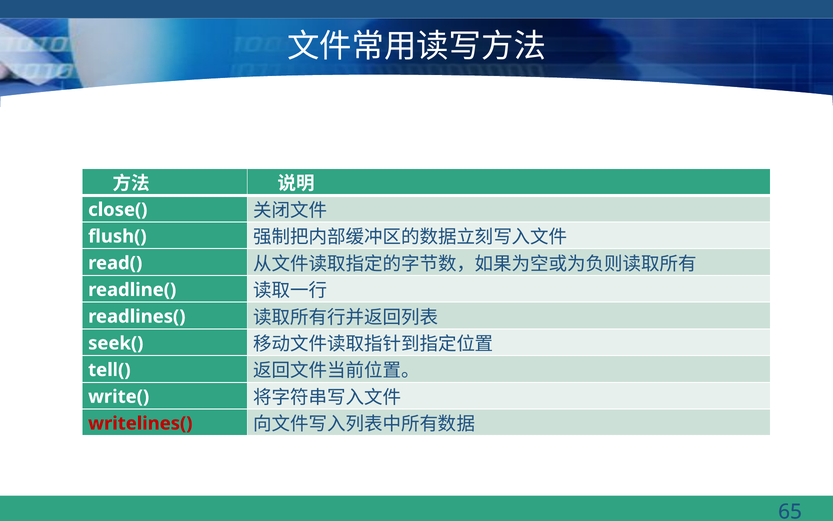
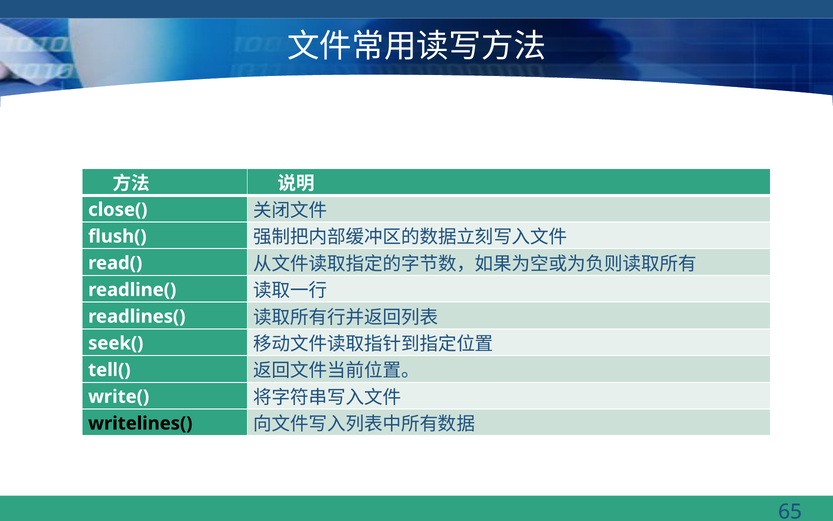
writelines( colour: red -> black (140, 423)
